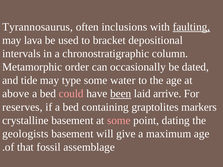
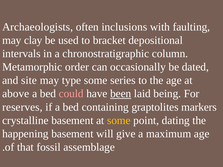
Tyrannosaurus: Tyrannosaurus -> Archaeologists (38, 27)
faulting underline: present -> none (191, 27)
lava: lava -> clay (33, 40)
tide: tide -> site (29, 80)
water: water -> series (123, 80)
arrive: arrive -> being (167, 94)
some colour: pink -> yellow (119, 121)
geologists: geologists -> happening (25, 134)
